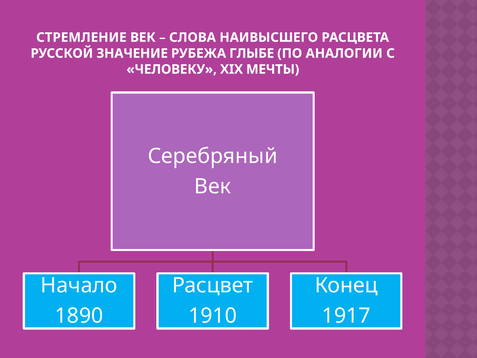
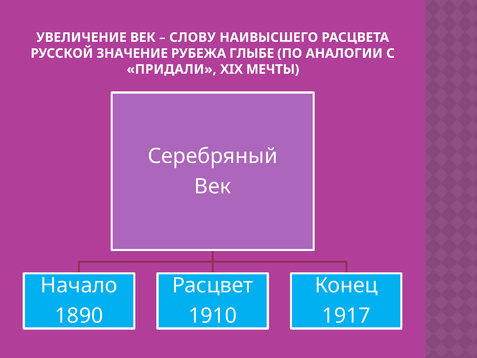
СТРЕМЛЕНИЕ: СТРЕМЛЕНИЕ -> УВЕЛИЧЕНИЕ (81, 37)
СЛОВА: СЛОВА -> СЛОВУ (192, 37)
ЧЕЛОВЕКУ: ЧЕЛОВЕКУ -> ПРИДАЛИ (172, 69)
